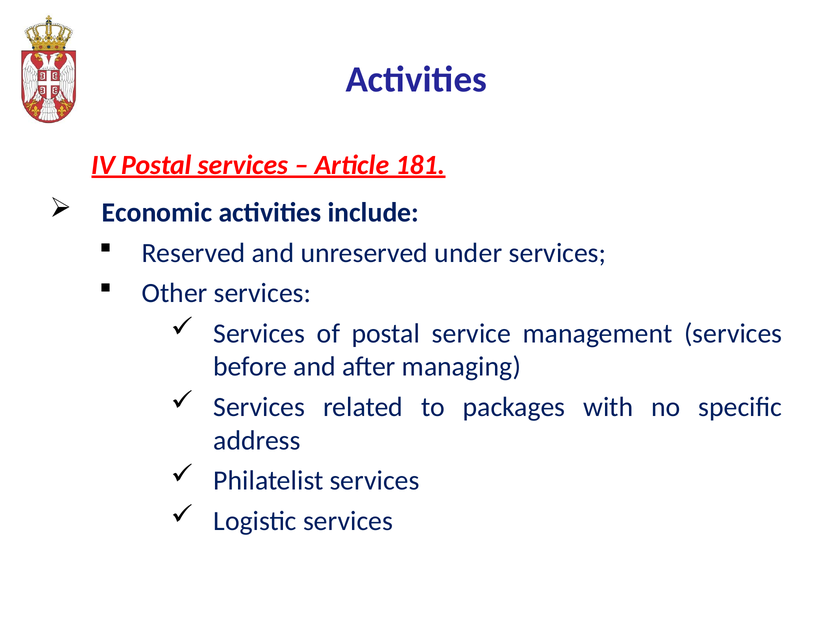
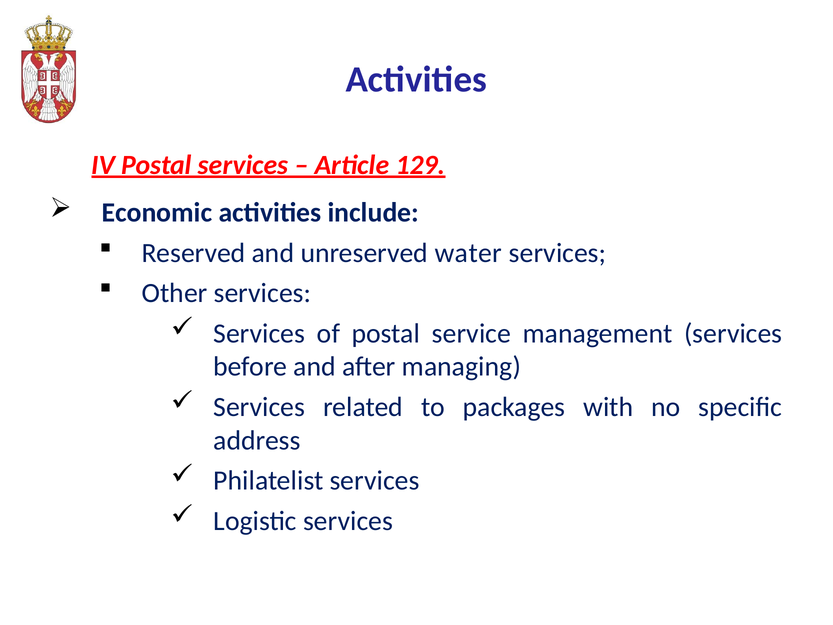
181: 181 -> 129 (420, 165)
under: under -> water (468, 253)
